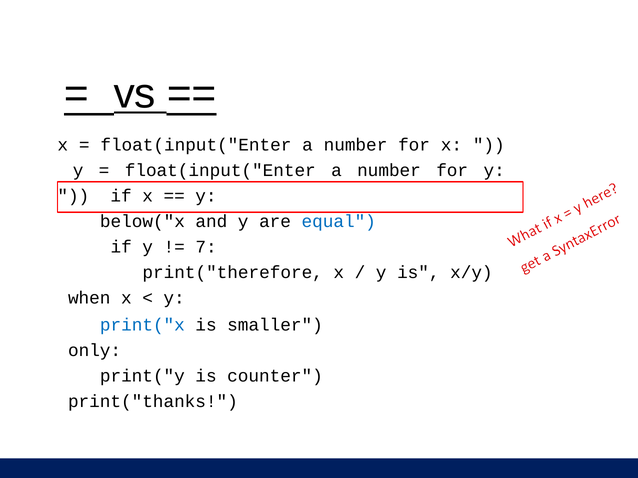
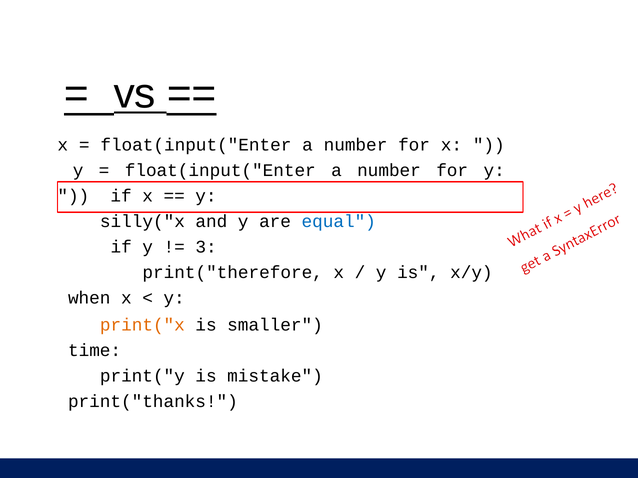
below("x: below("x -> silly("x (142, 222)
7: 7 -> 3 (206, 247)
print("x colour: blue -> orange (142, 325)
only: only -> time (95, 351)
counter: counter -> mistake (275, 376)
